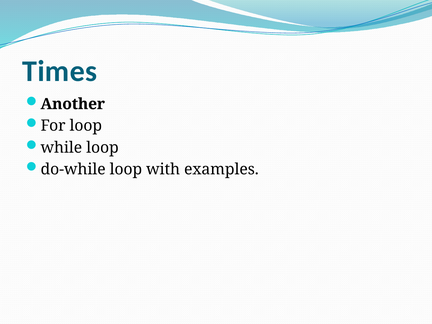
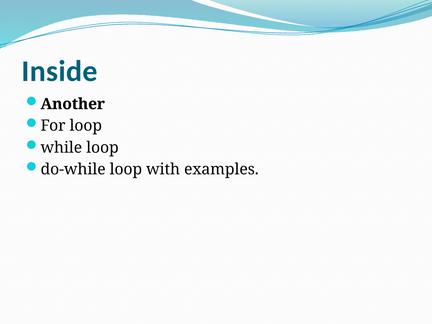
Times: Times -> Inside (60, 71)
